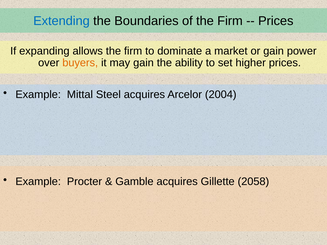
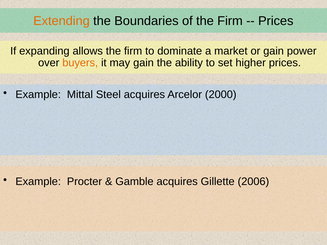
Extending colour: blue -> orange (62, 21)
2004: 2004 -> 2000 (221, 95)
2058: 2058 -> 2006 (253, 182)
